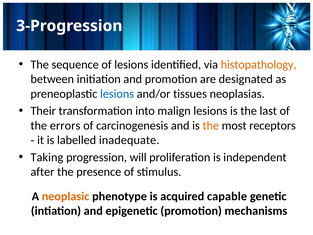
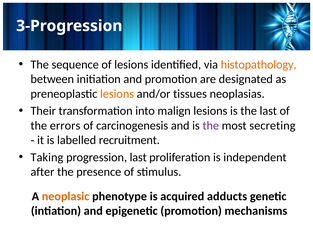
lesions colour: blue -> orange (117, 94)
the colour: orange -> purple (211, 125)
receptors: receptors -> secreting (272, 125)
inadequate: inadequate -> recruitment (129, 140)
progression will: will -> last (138, 157)
capable: capable -> adducts (227, 196)
